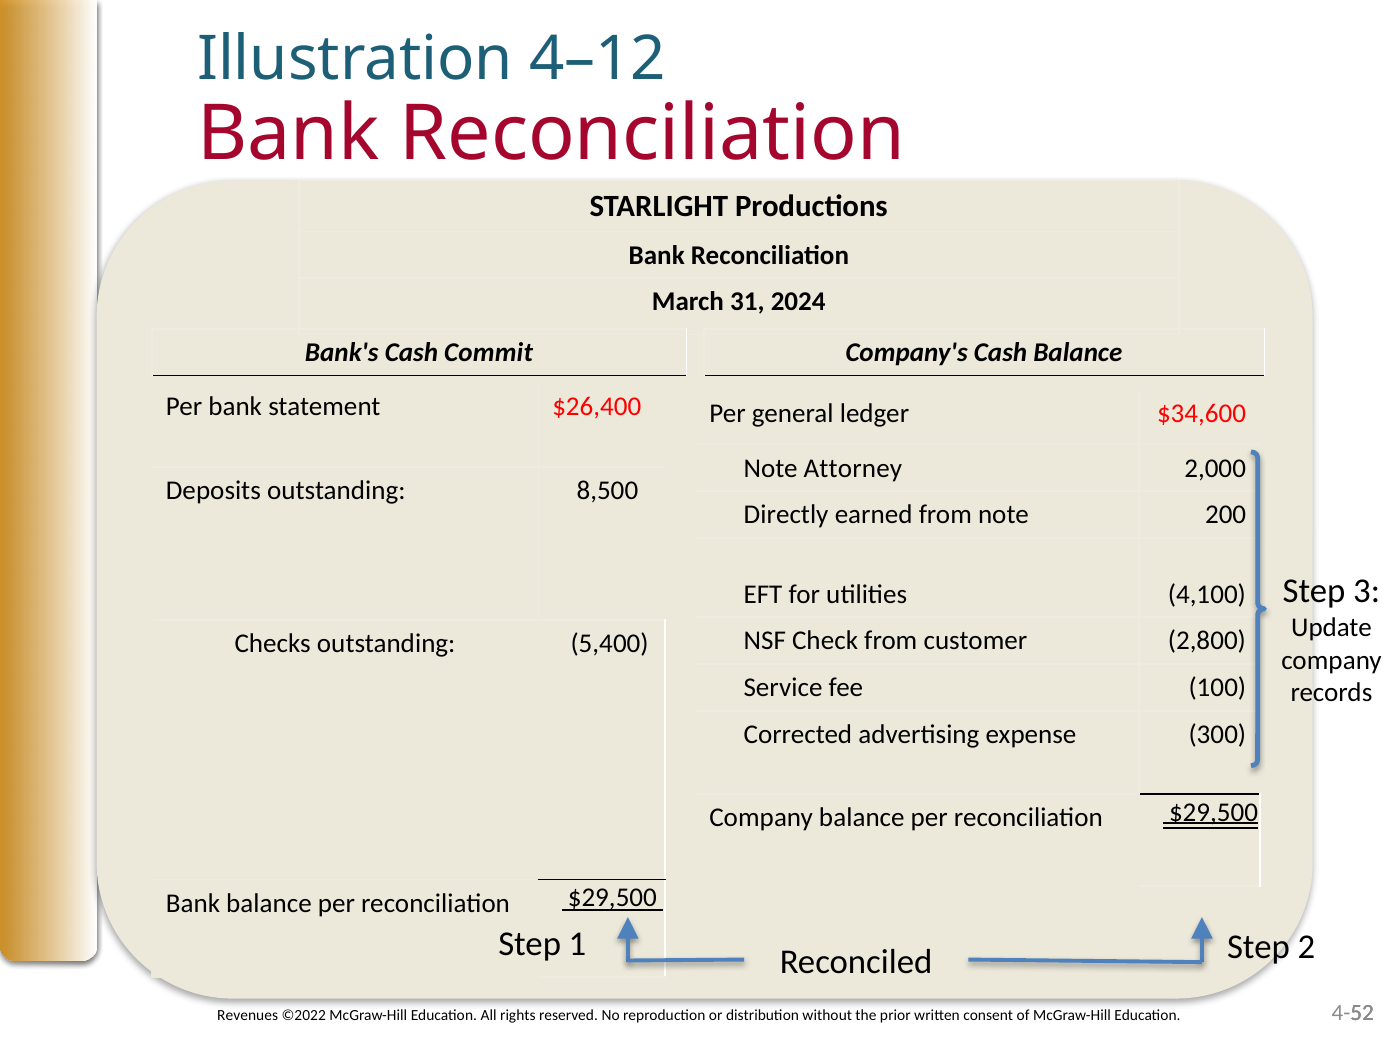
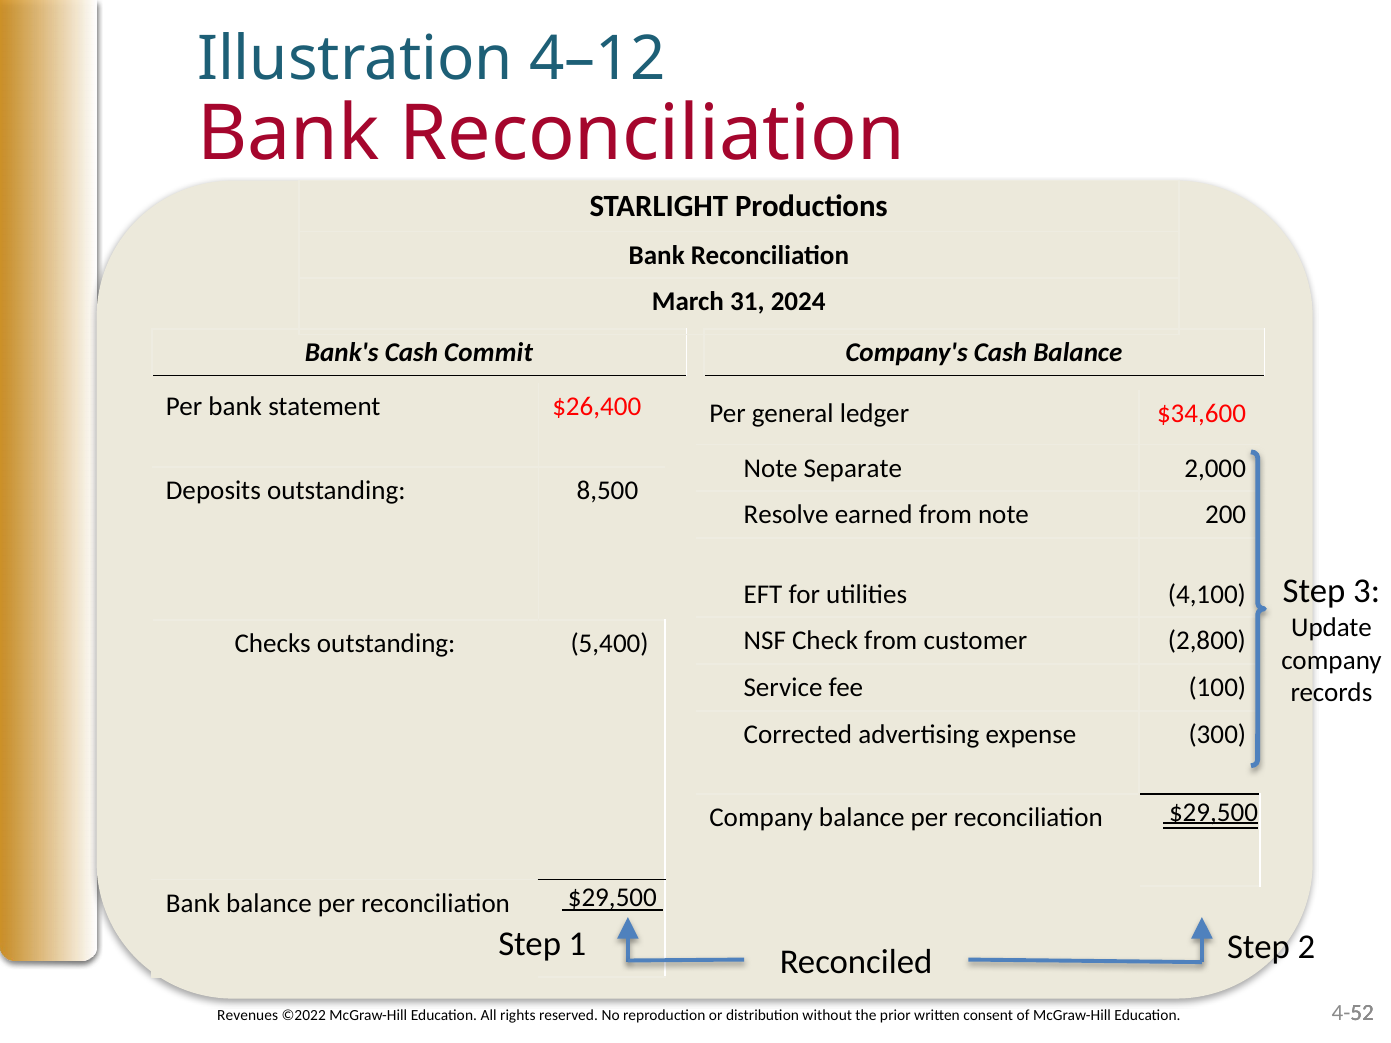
Attorney: Attorney -> Separate (853, 468)
Directly: Directly -> Resolve (786, 515)
